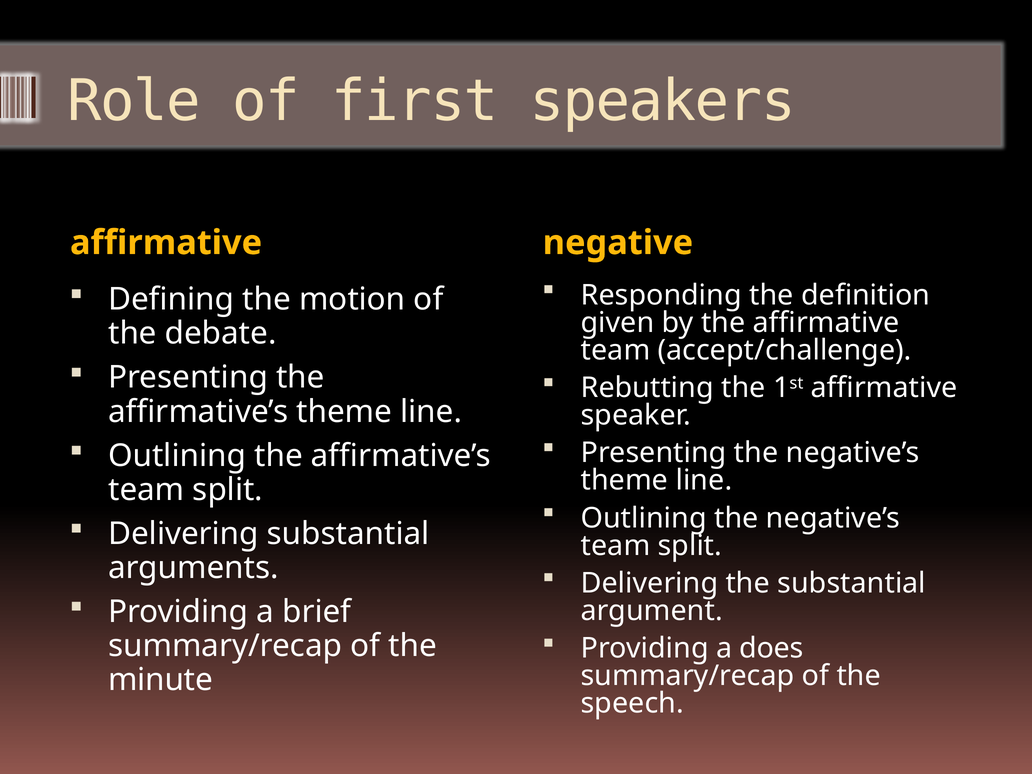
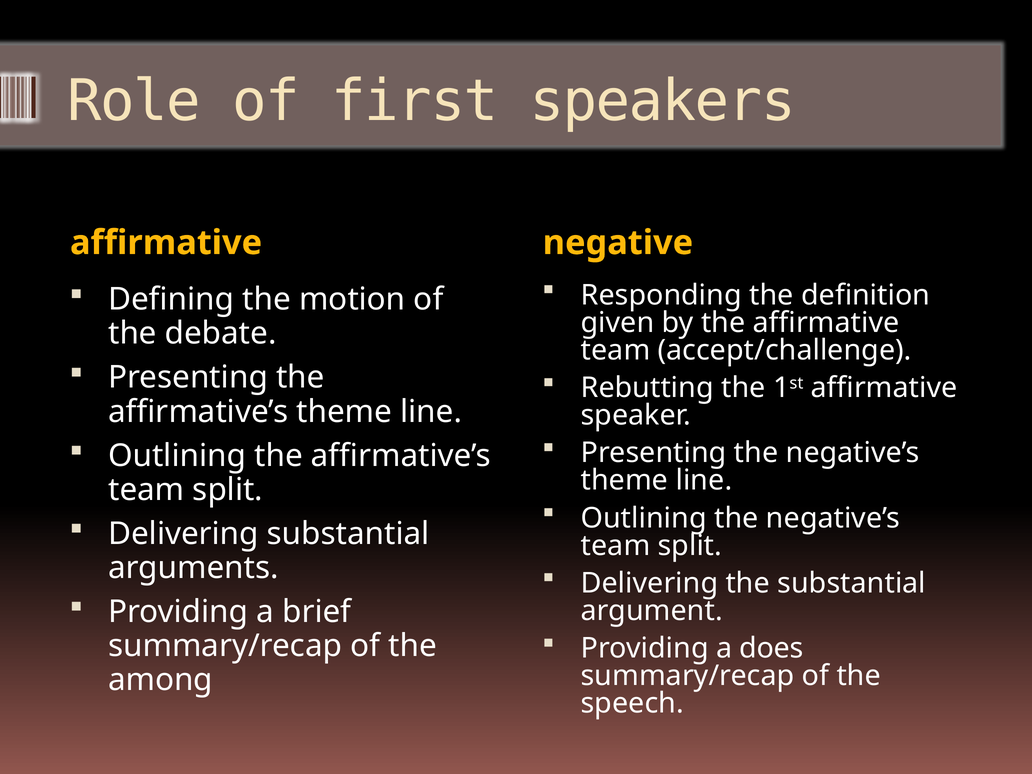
minute: minute -> among (160, 680)
